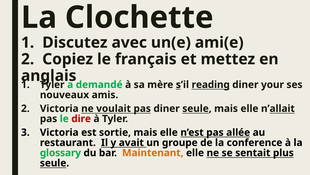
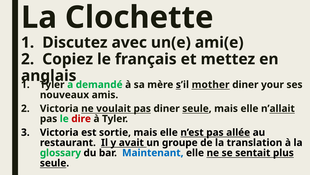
reading: reading -> mother (211, 84)
conference: conference -> translation (254, 142)
Maintenant colour: orange -> blue (153, 152)
